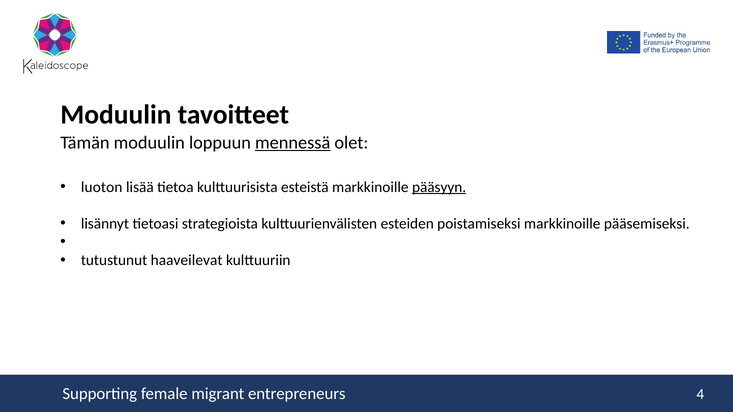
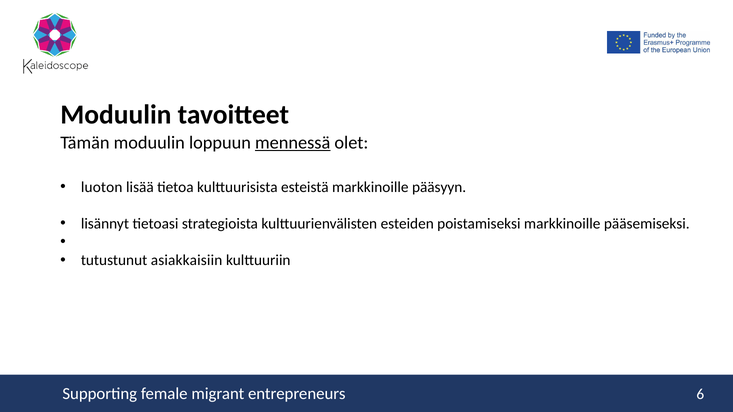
pääsyyn underline: present -> none (439, 187)
haaveilevat: haaveilevat -> asiakkaisiin (187, 261)
4: 4 -> 6 (700, 395)
